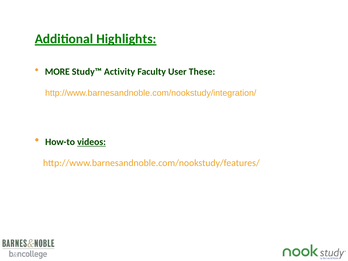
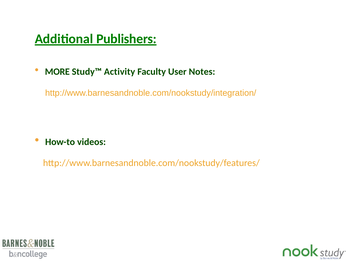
Highlights: Highlights -> Publishers (126, 39)
These: These -> Notes (202, 72)
videos underline: present -> none (91, 142)
